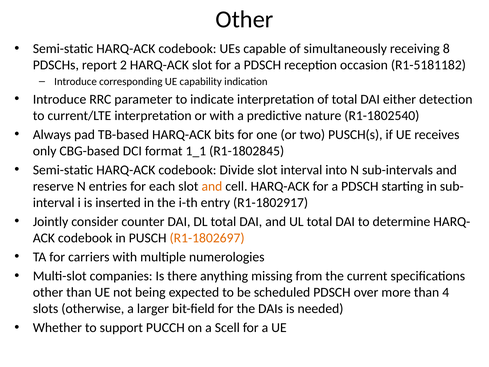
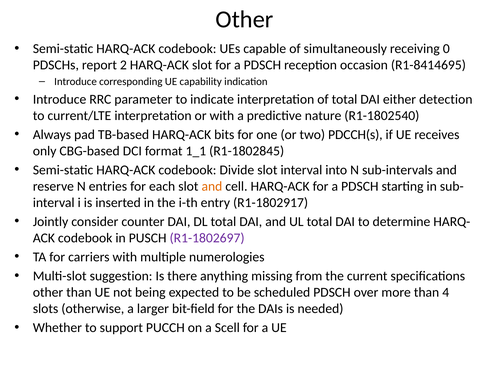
8: 8 -> 0 (446, 49)
R1-5181182: R1-5181182 -> R1-8414695 (428, 65)
PUSCH(s: PUSCH(s -> PDCCH(s (355, 134)
R1-1802697 colour: orange -> purple (207, 238)
companies: companies -> suggestion (121, 276)
